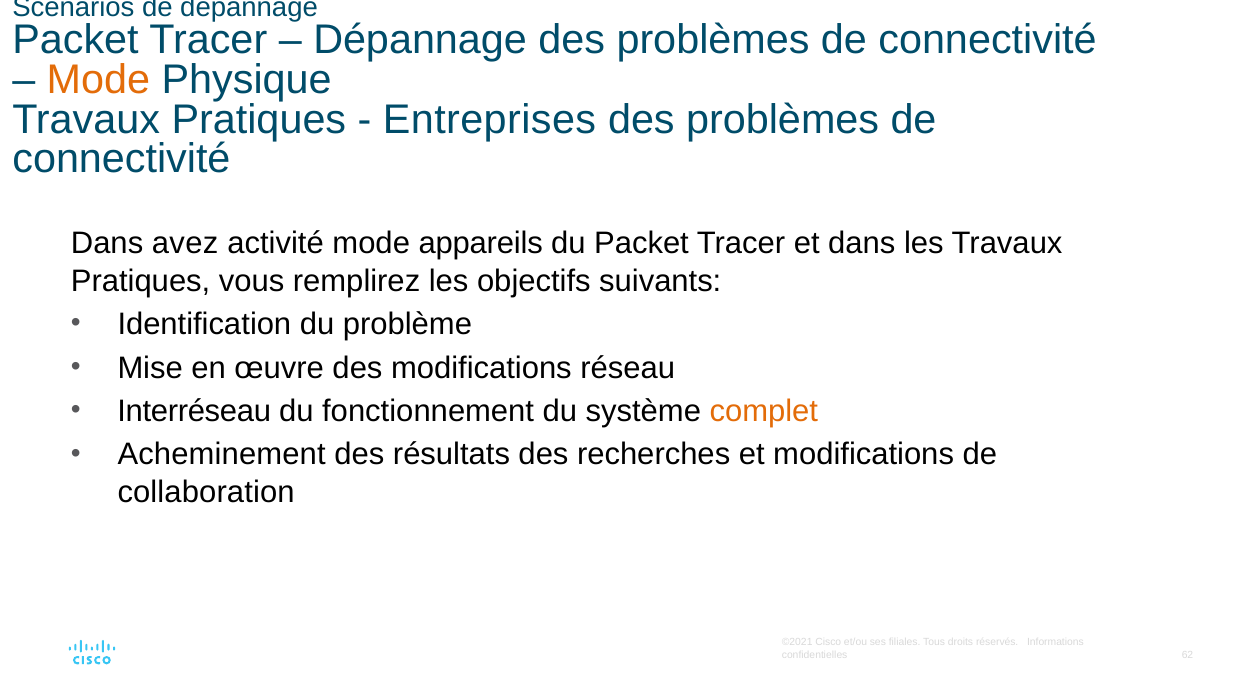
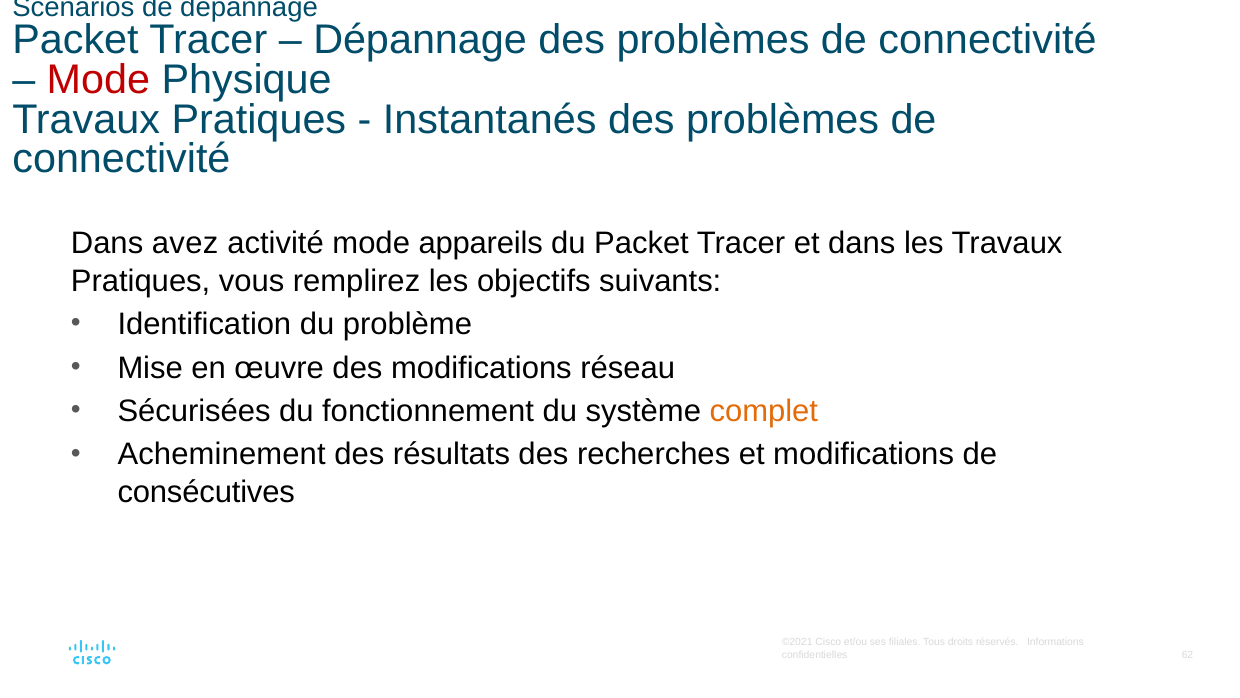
Mode colour: orange -> red (98, 80)
Entreprises: Entreprises -> Instantanés (490, 120)
Interréseau: Interréseau -> Sécurisées (194, 411)
collaboration: collaboration -> consécutives (206, 492)
